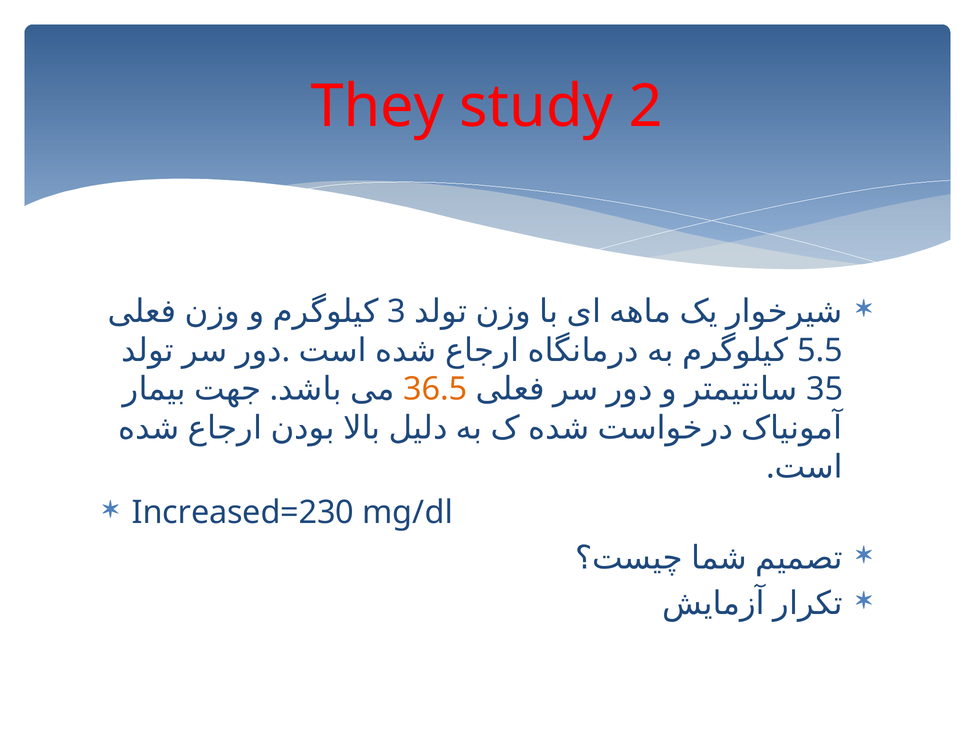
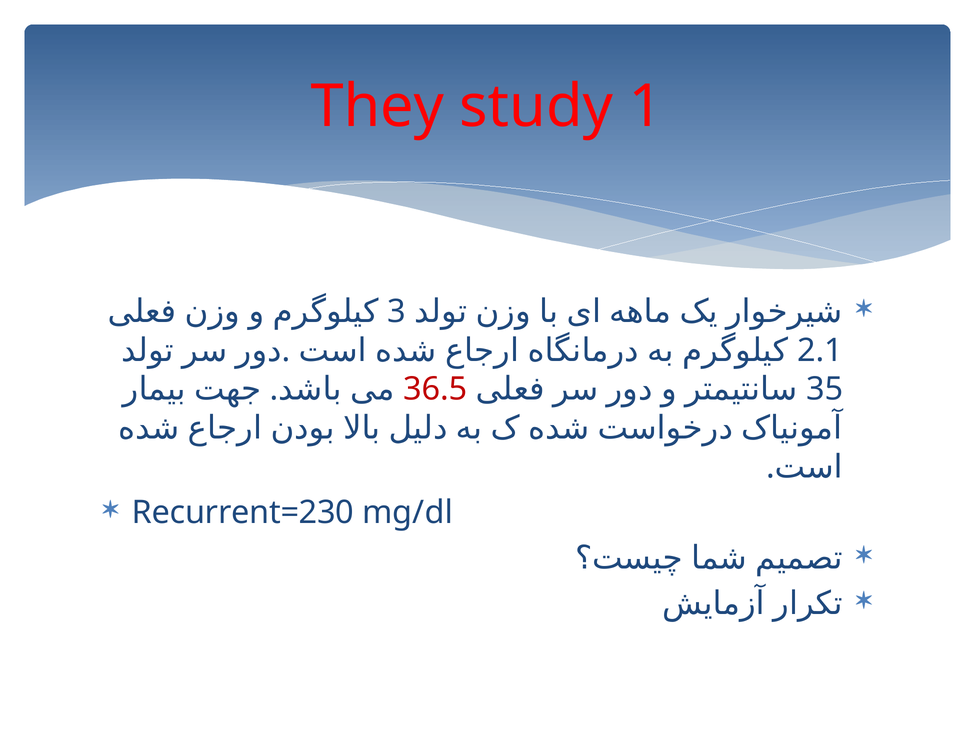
2: 2 -> 1 (646, 107)
5.5: 5.5 -> 2.1 (820, 351)
36.5 colour: orange -> red (435, 390)
Increased=230: Increased=230 -> Recurrent=230 (243, 513)
